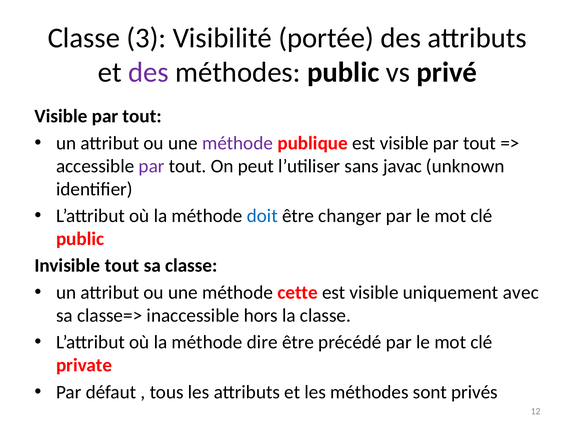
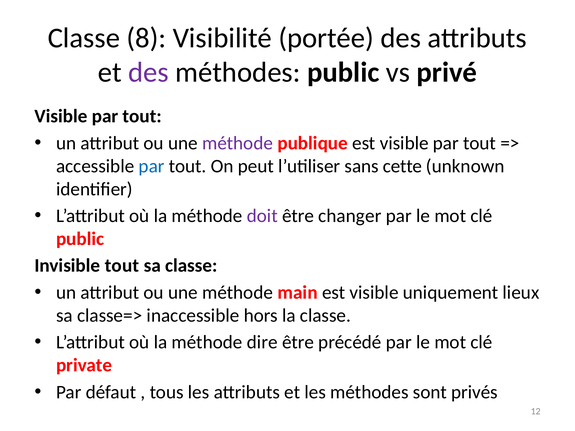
3: 3 -> 8 (146, 38)
par colour: purple -> blue (152, 166)
javac: javac -> cette (403, 166)
doit colour: blue -> purple (262, 216)
cette: cette -> main (298, 293)
avec: avec -> lieux (521, 293)
